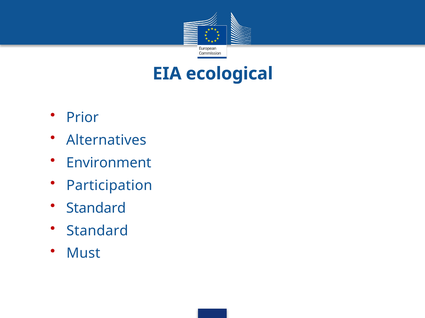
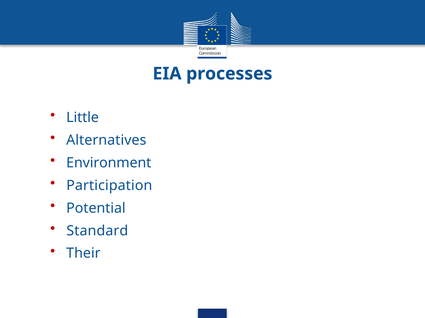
ecological: ecological -> processes (229, 74)
Prior: Prior -> Little (83, 118)
Standard: Standard -> Potential (96, 209)
Must: Must -> Their (83, 254)
